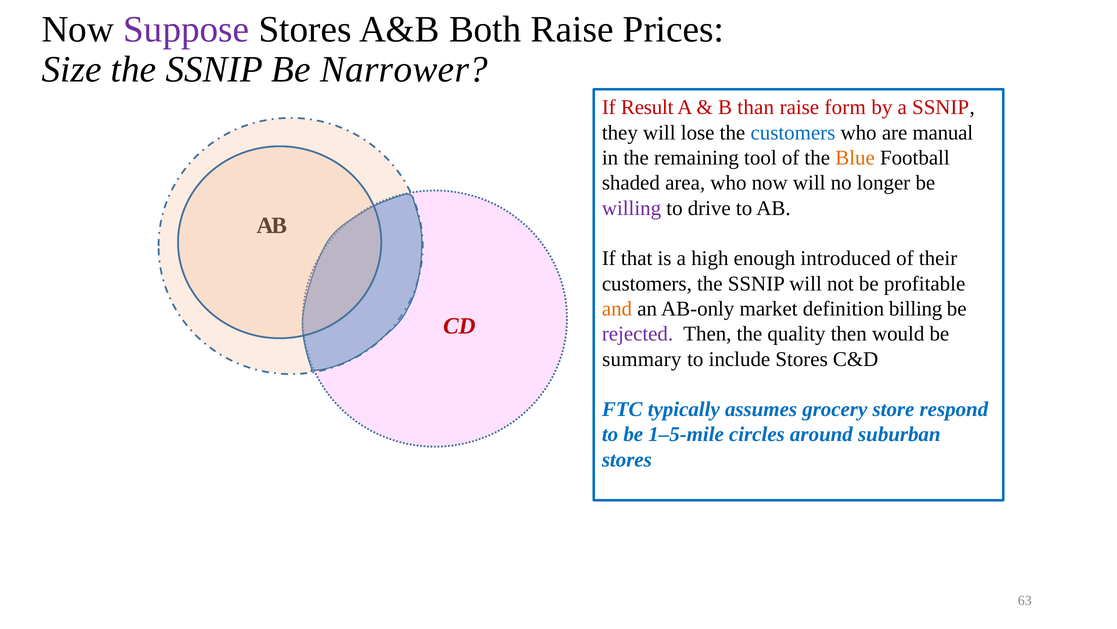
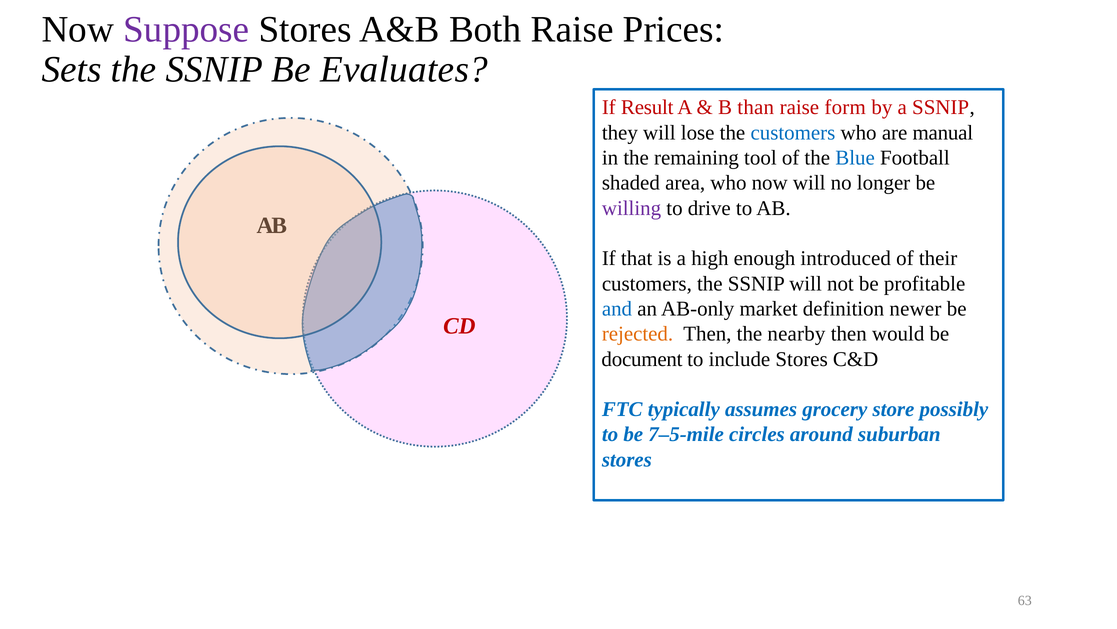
Size: Size -> Sets (72, 70)
Narrower: Narrower -> Evaluates (404, 70)
Blue colour: orange -> blue (855, 158)
and colour: orange -> blue (617, 308)
billing: billing -> newer (915, 308)
rejected colour: purple -> orange (638, 334)
quality: quality -> nearby (796, 334)
summary: summary -> document (642, 359)
respond: respond -> possibly (954, 409)
1–5-mile: 1–5-mile -> 7–5-mile (686, 434)
